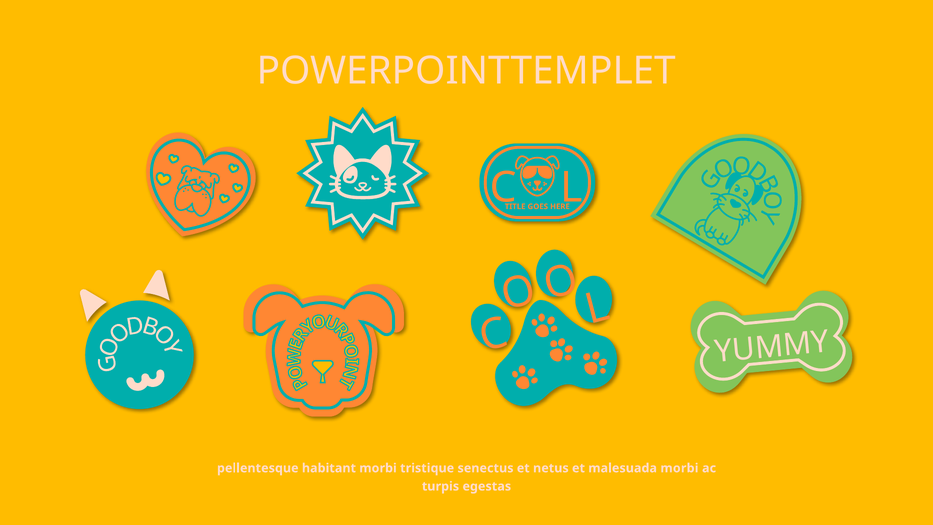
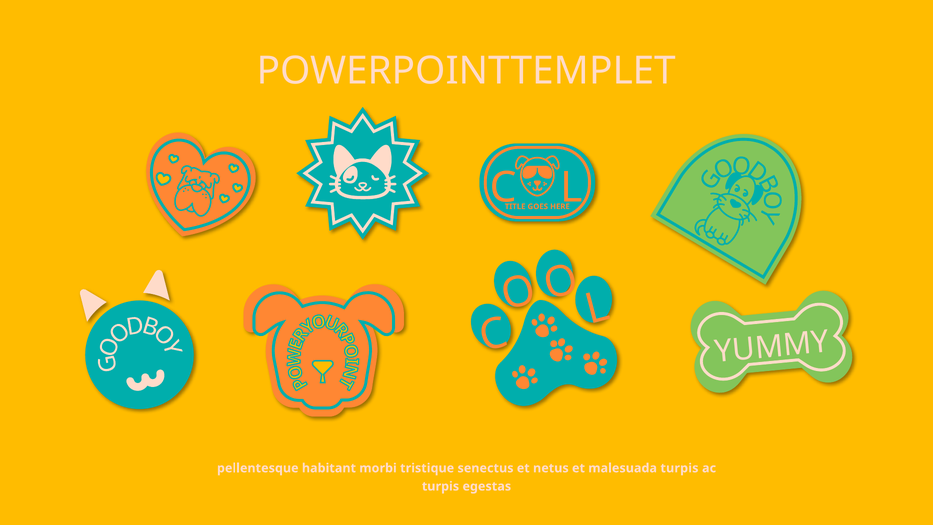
malesuada morbi: morbi -> turpis (679, 468)
